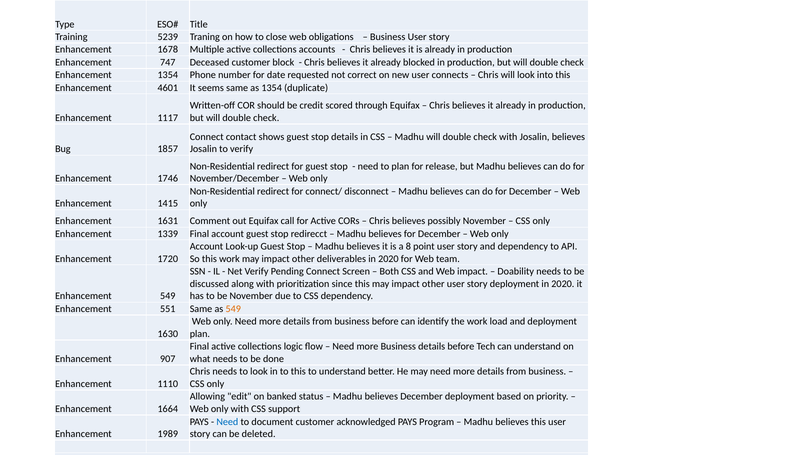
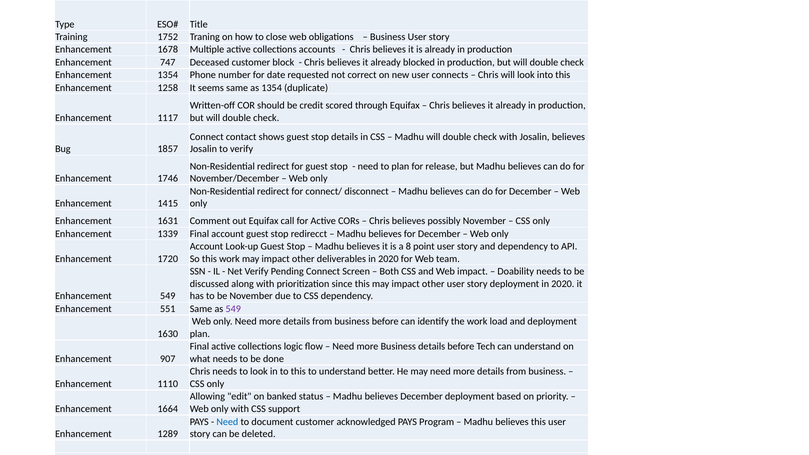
5239: 5239 -> 1752 (168, 37)
4601: 4601 -> 1258 (168, 88)
549 colour: orange -> purple (233, 309)
1989: 1989 -> 1289 (168, 434)
